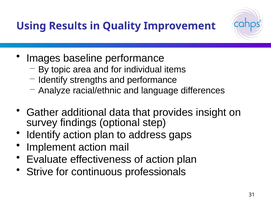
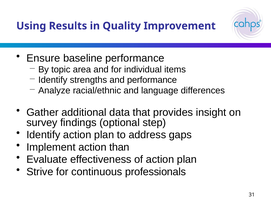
Images: Images -> Ensure (43, 58)
mail: mail -> than (119, 147)
